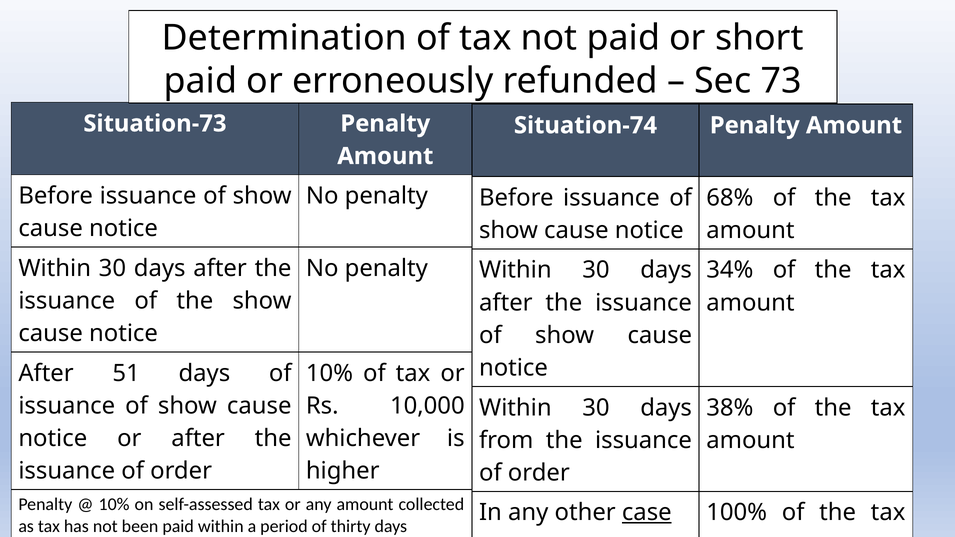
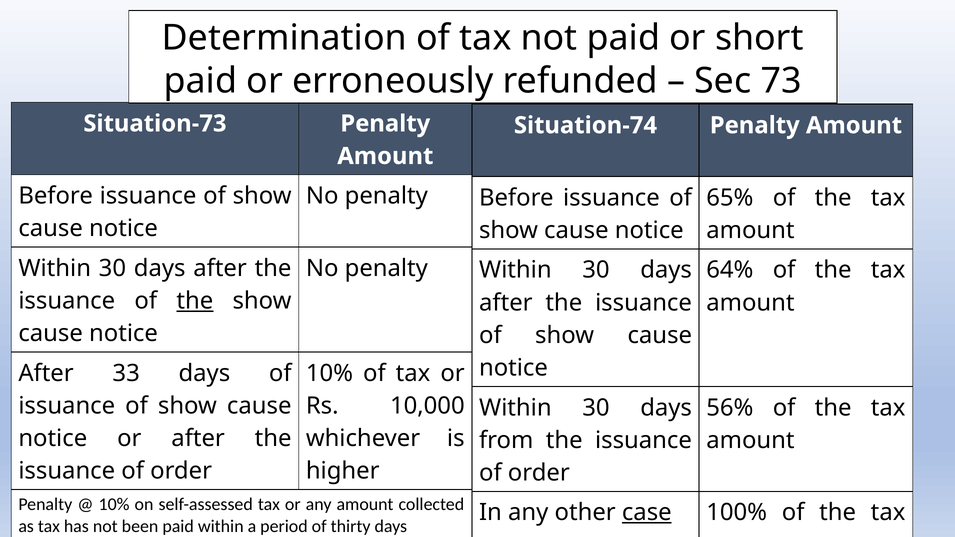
68%: 68% -> 65% (730, 198)
34%: 34% -> 64% (730, 270)
the underline: none -> present (195, 301)
51: 51 -> 33 (126, 373)
38%: 38% -> 56% (730, 408)
